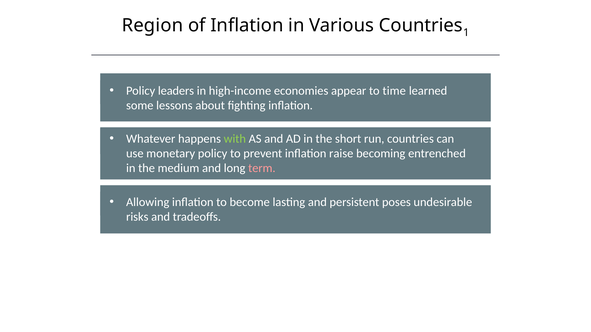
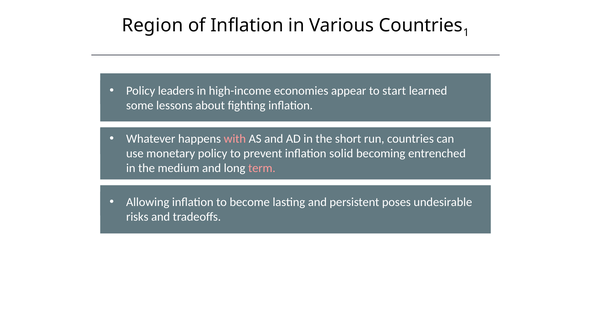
time: time -> start (394, 91)
with colour: light green -> pink (235, 139)
raise: raise -> solid (341, 154)
